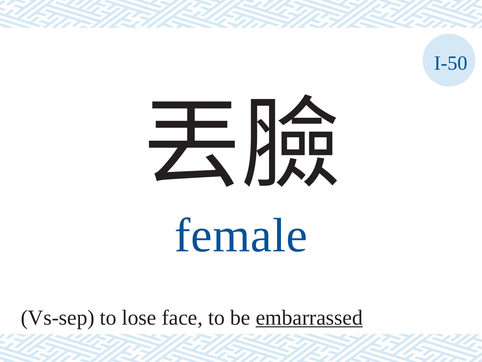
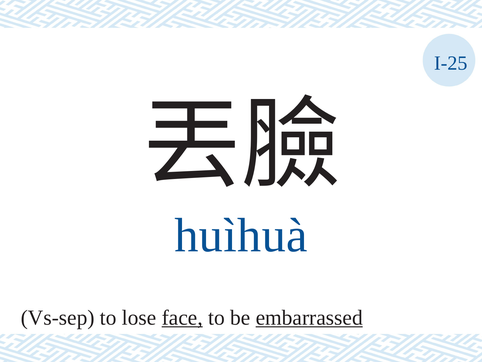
I-50: I-50 -> I-25 (451, 63)
female: female -> huìhuà (241, 235)
face underline: none -> present (182, 317)
